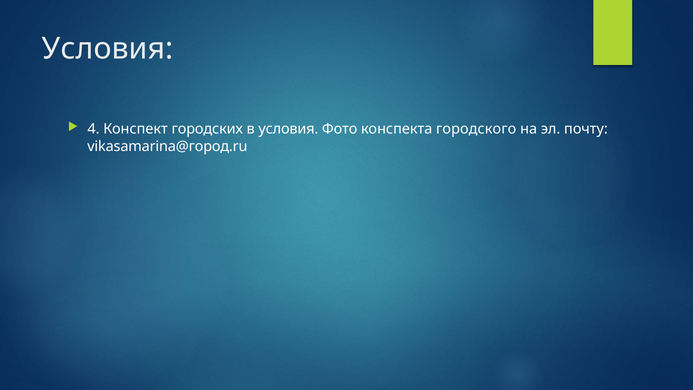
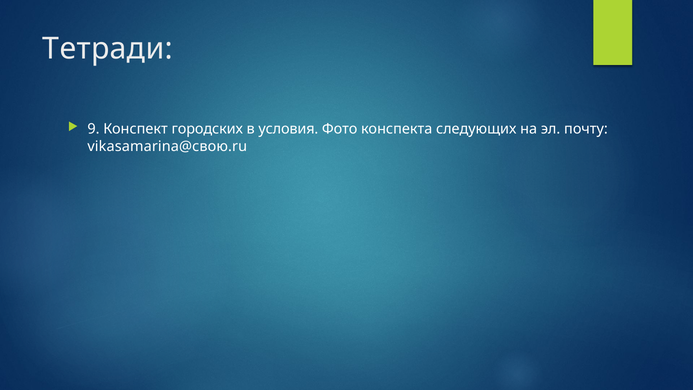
Условия: Условия -> Тетради (108, 49)
4: 4 -> 9 (93, 129)
городского: городского -> следующих (476, 129)
vikasamarina@город.ru: vikasamarina@город.ru -> vikasamarina@свою.ru (167, 146)
